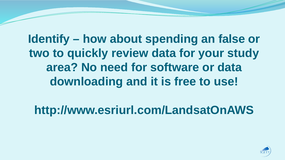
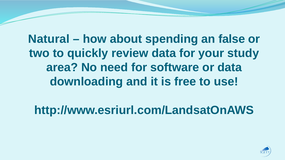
Identify: Identify -> Natural (49, 39)
